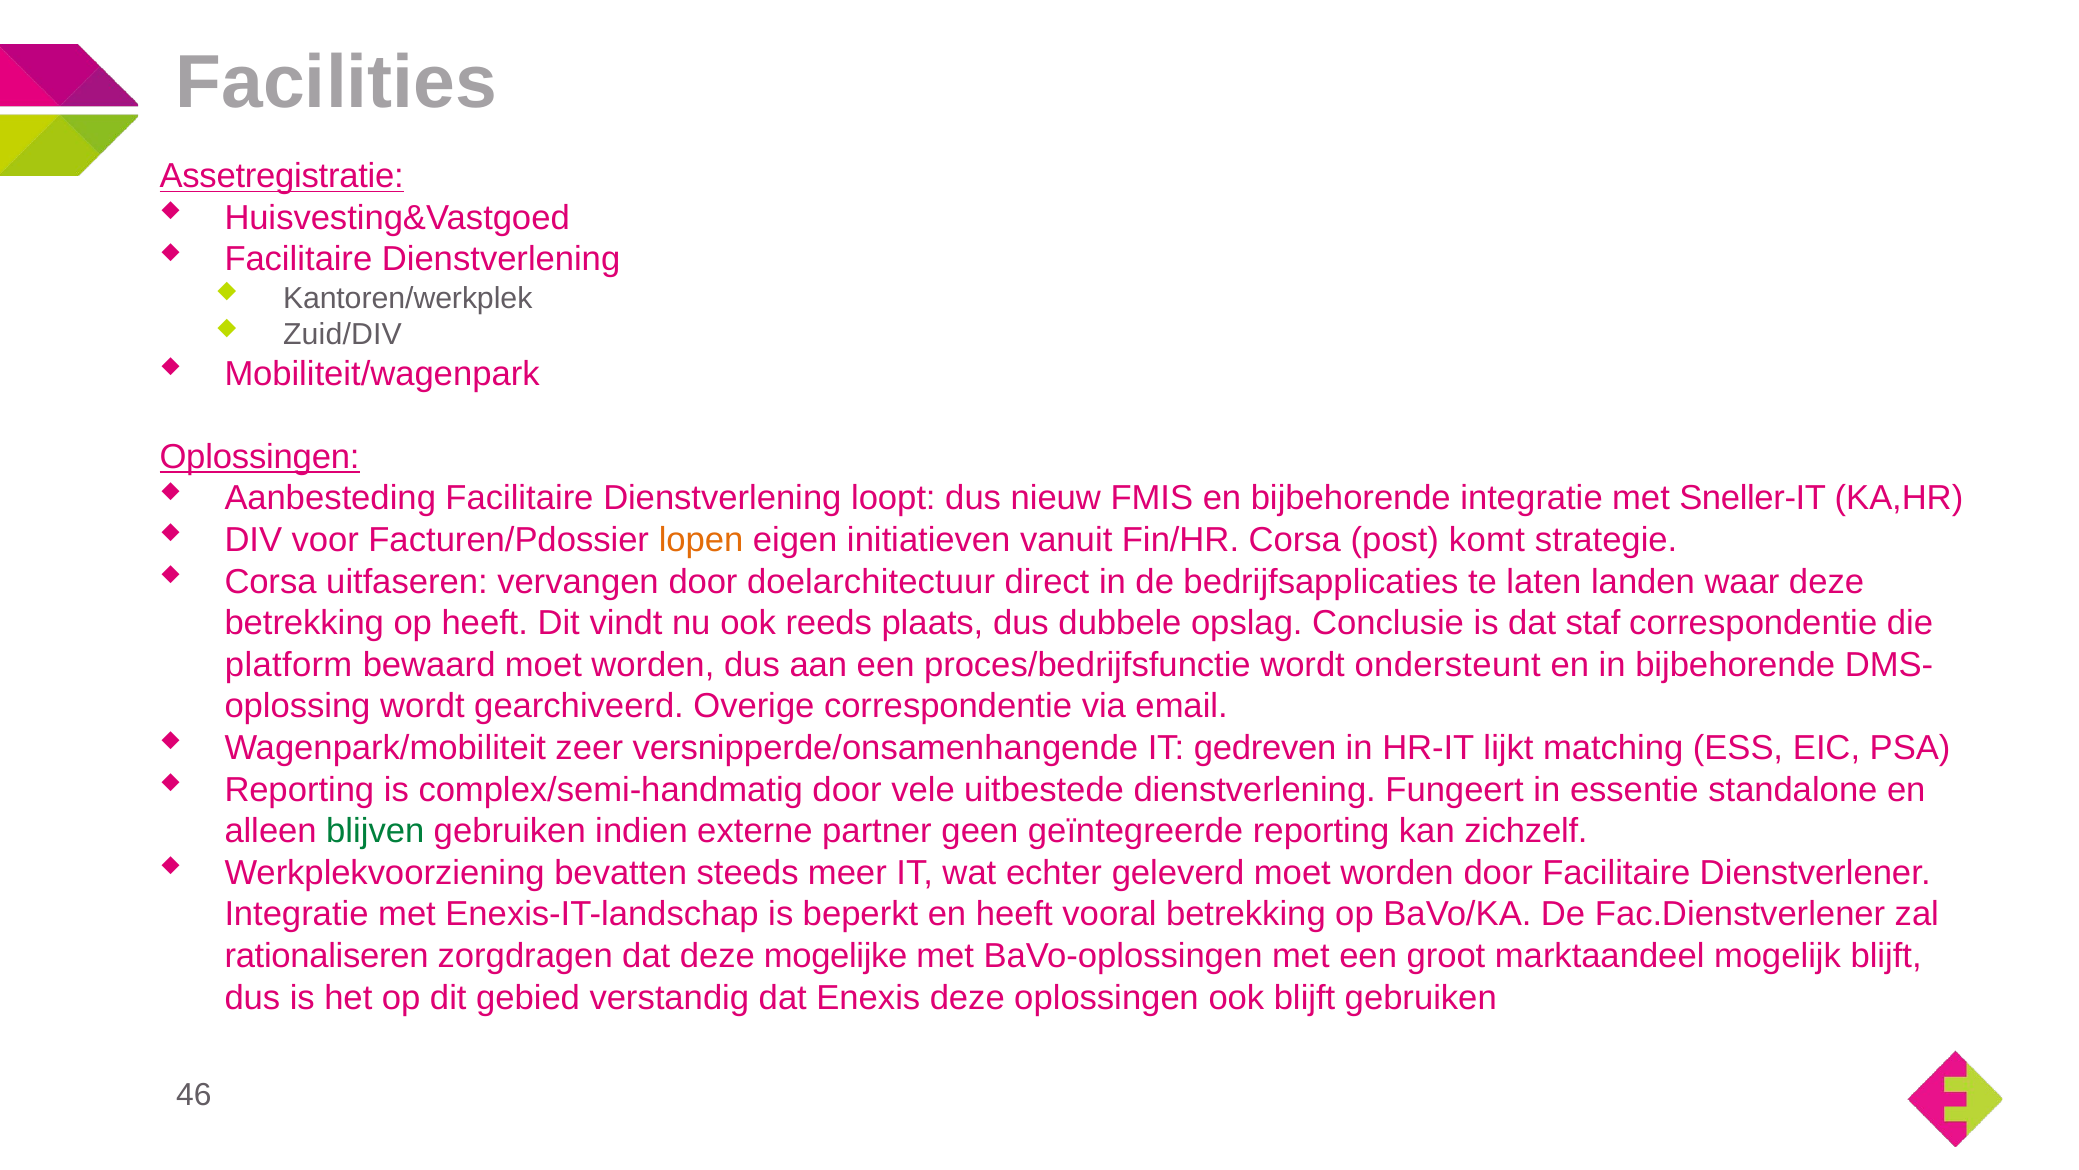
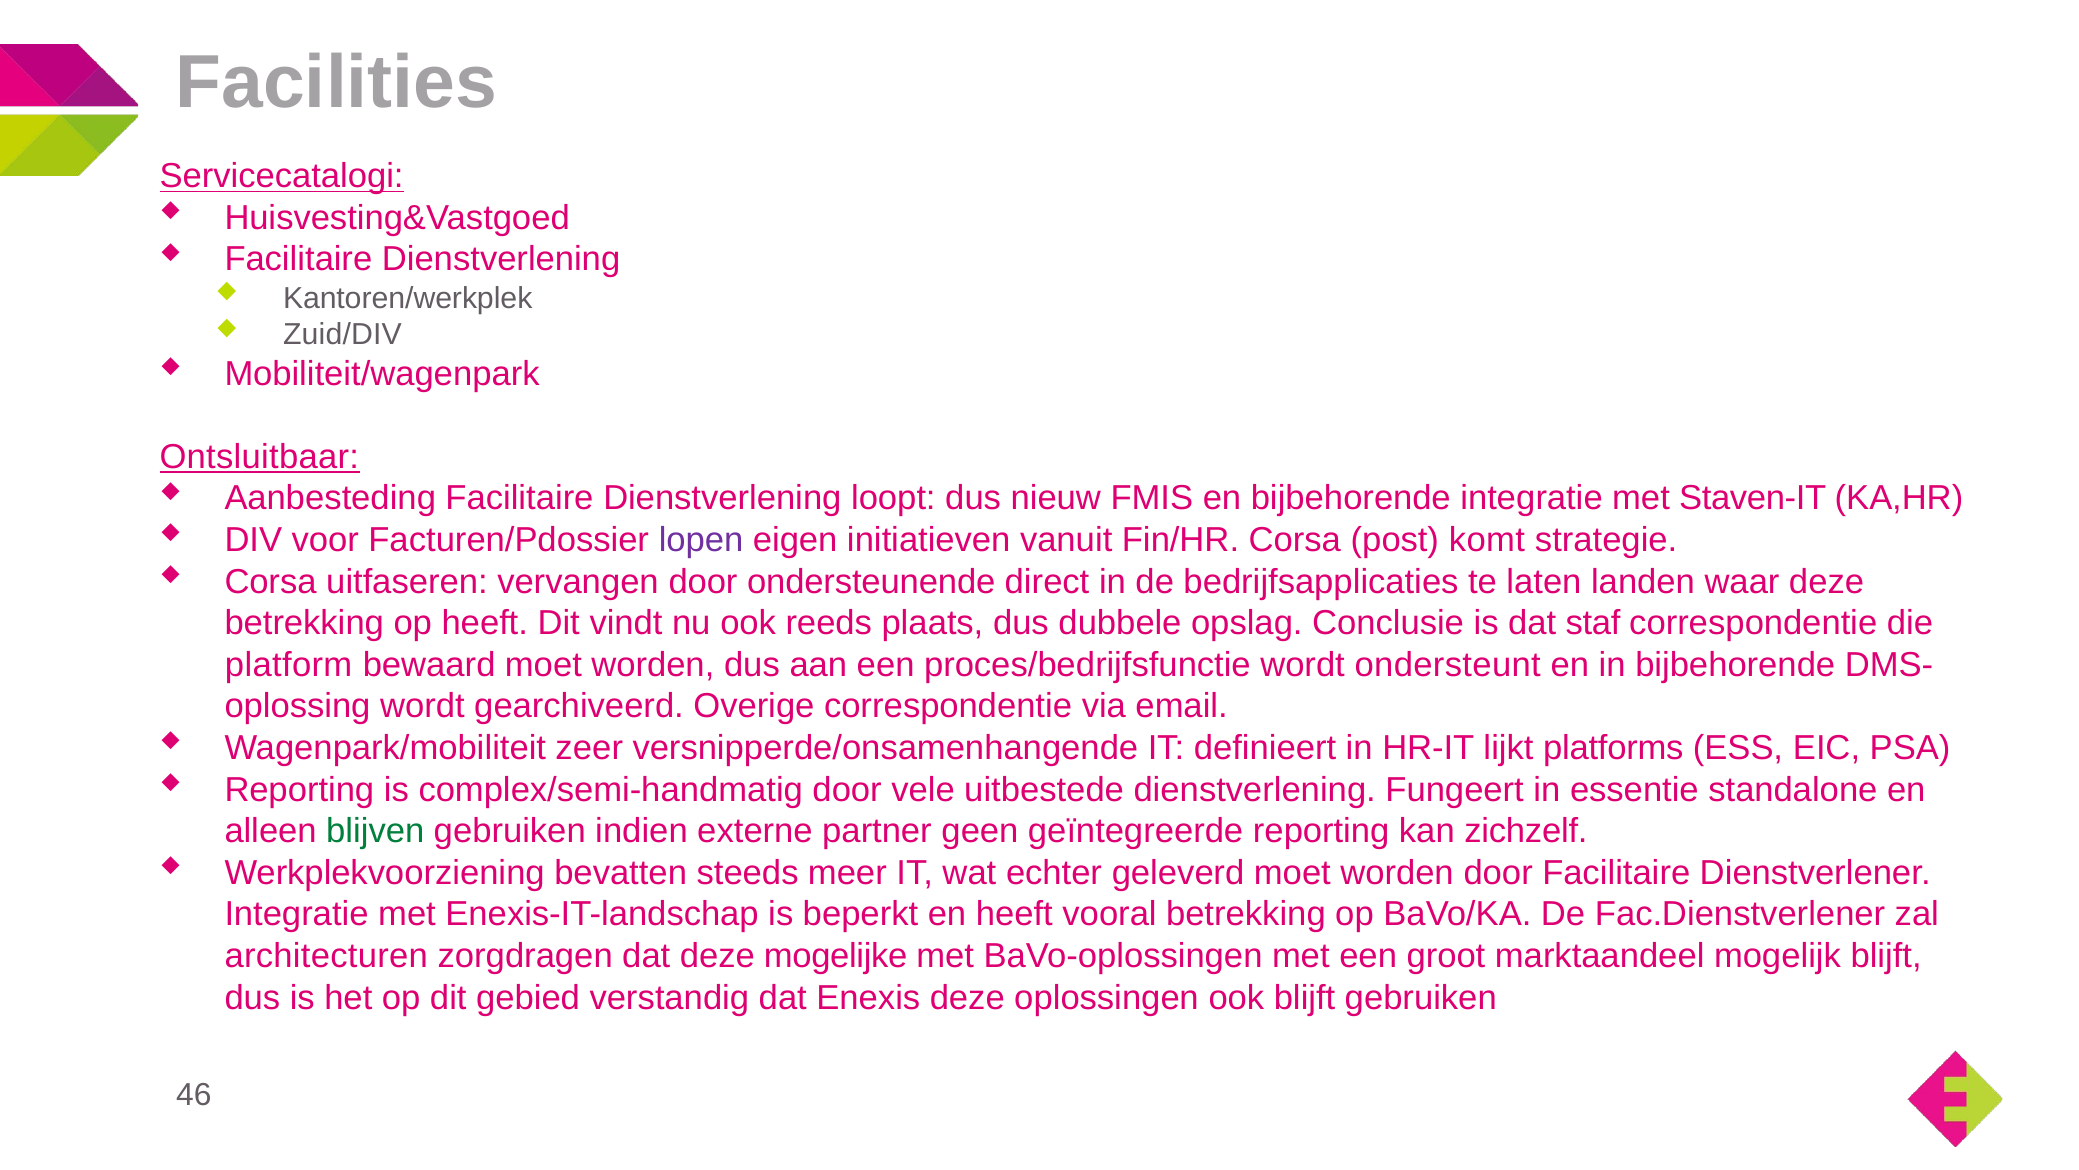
Assetregistratie: Assetregistratie -> Servicecatalogi (282, 176)
Oplossingen: Oplossingen -> Ontsluitbaar (259, 457)
Sneller-IT: Sneller-IT -> Staven-IT (1753, 498)
lopen colour: orange -> purple (701, 540)
doelarchitectuur: doelarchitectuur -> ondersteunende (871, 581)
gedreven: gedreven -> definieert (1265, 748)
matching: matching -> platforms (1613, 748)
rationaliseren: rationaliseren -> architecturen (326, 956)
